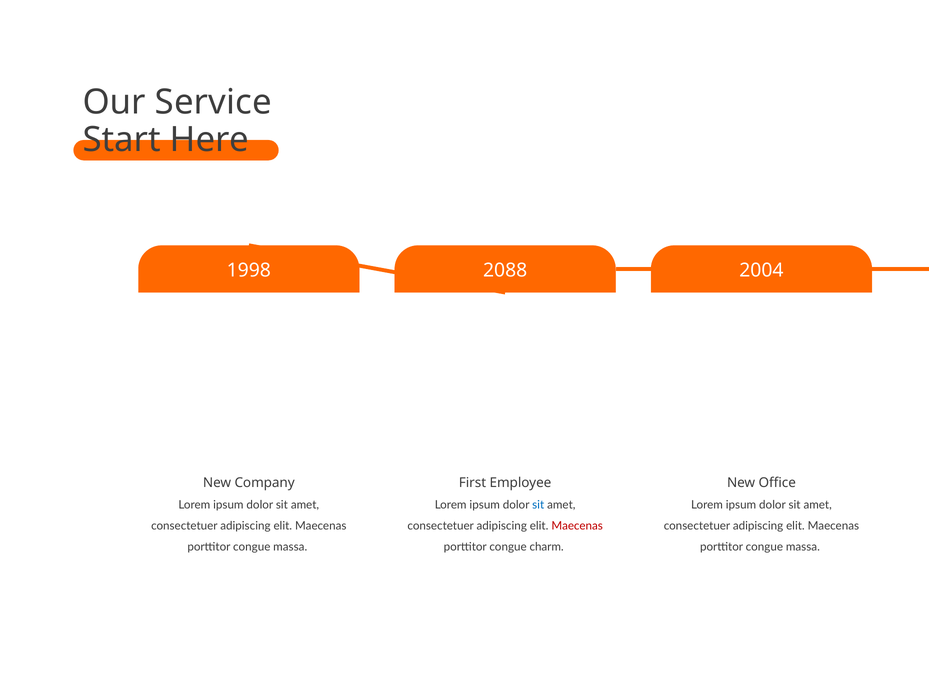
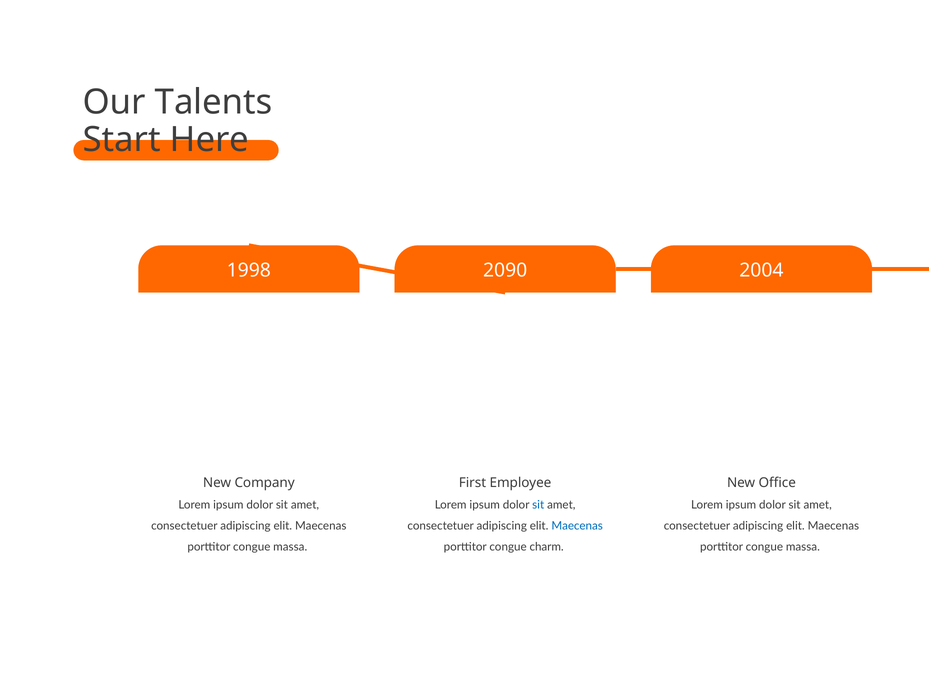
Service: Service -> Talents (214, 102)
2088: 2088 -> 2090 (505, 270)
Maecenas colour: red -> blue (577, 526)
